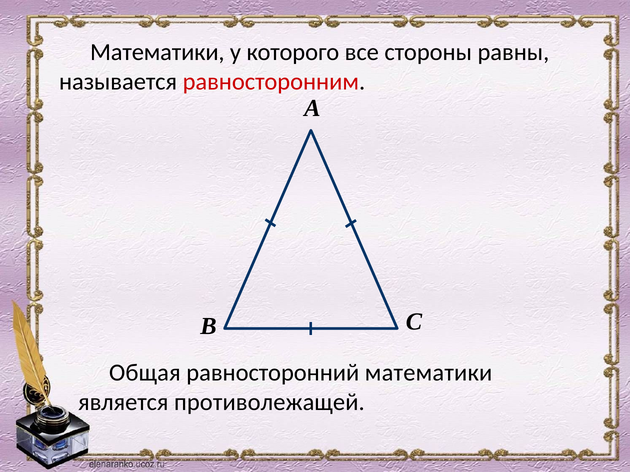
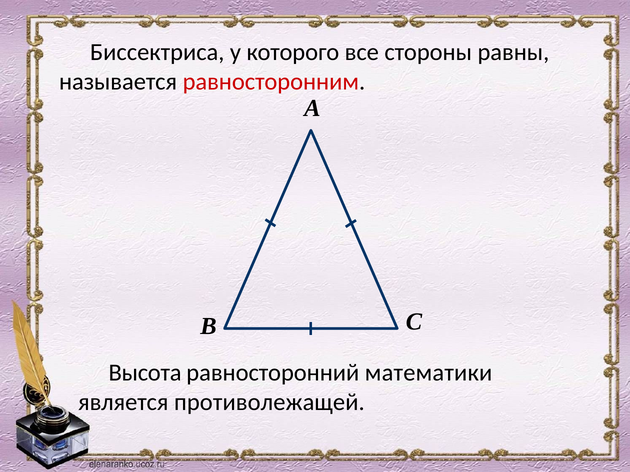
Математики: Математики -> Биссектриса (157, 52)
Общая: Общая -> Высота (145, 373)
